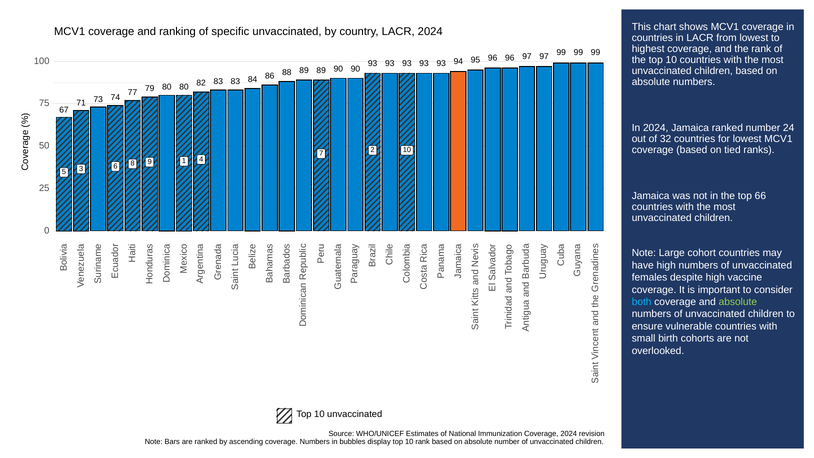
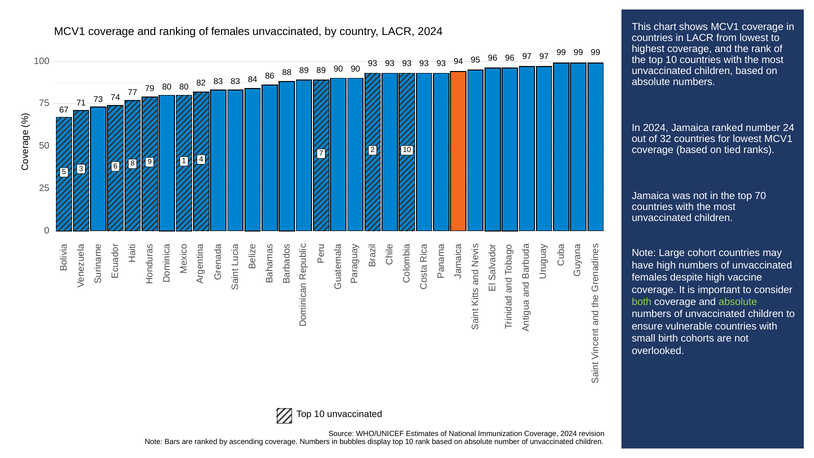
of specific: specific -> females (230, 31)
66: 66 -> 70 (760, 196)
both colour: light blue -> light green (642, 302)
